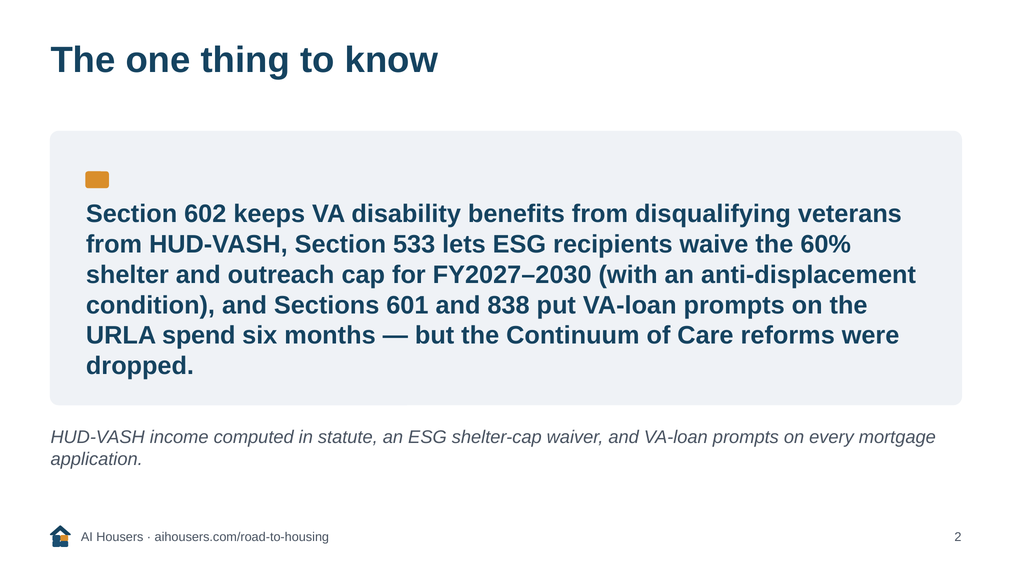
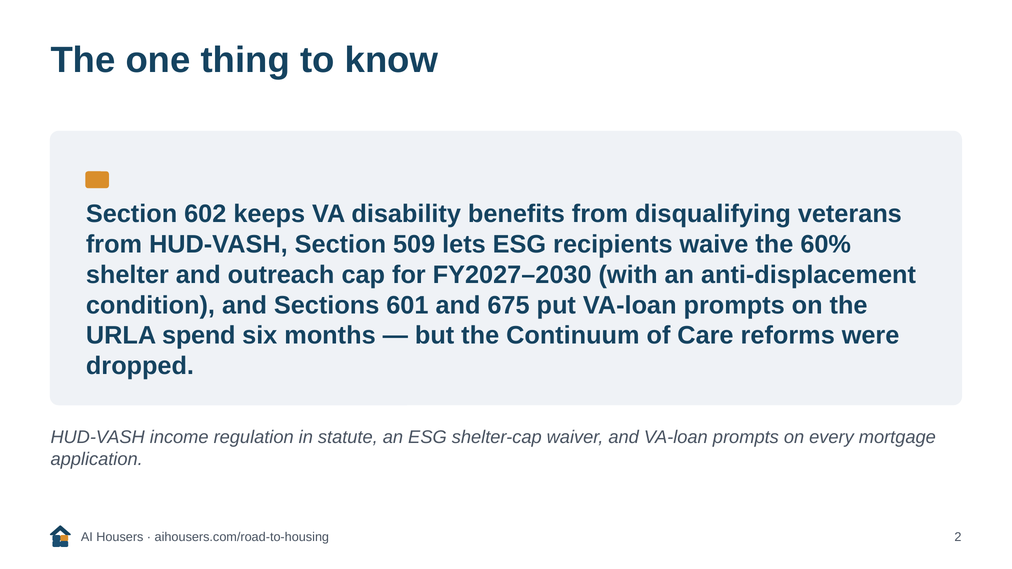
533: 533 -> 509 (414, 245)
838: 838 -> 675 (509, 305)
computed: computed -> regulation (254, 437)
